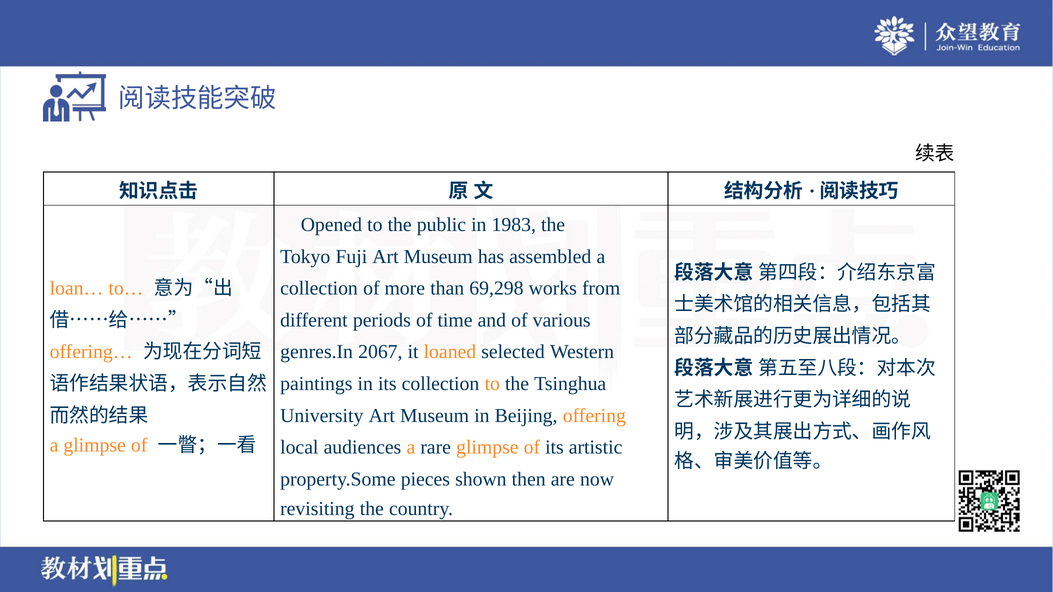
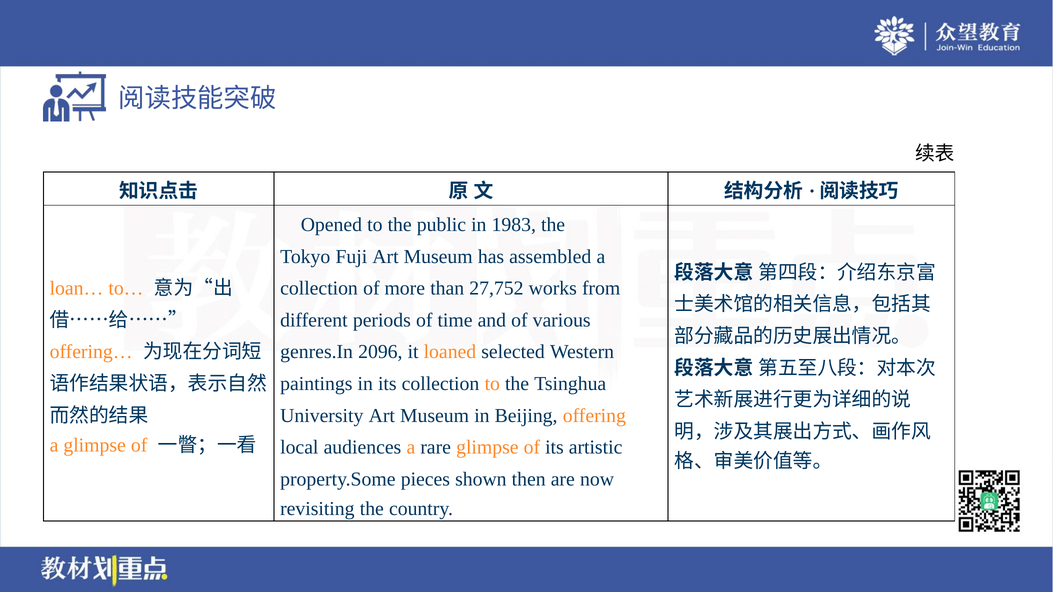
69,298: 69,298 -> 27,752 (496, 289)
2067: 2067 -> 2096 (380, 352)
